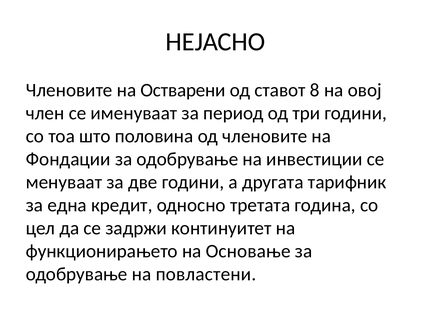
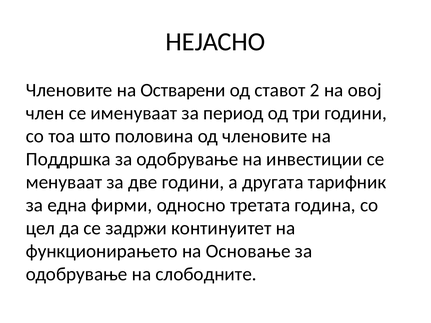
8: 8 -> 2 (315, 90)
Фондации: Фондации -> Поддршка (68, 159)
кредит: кредит -> фирми (122, 205)
повластени: повластени -> слободните (206, 274)
